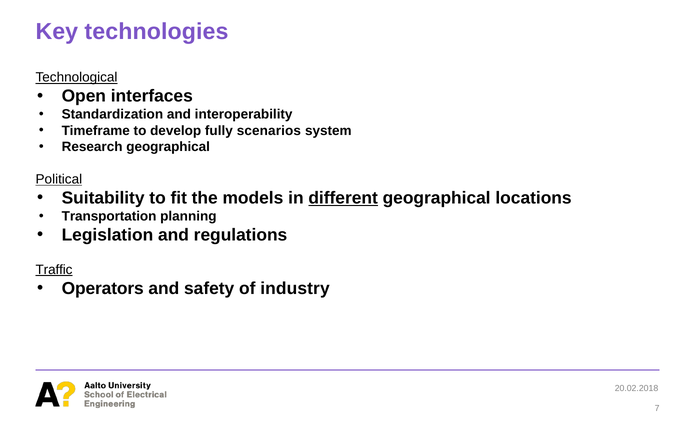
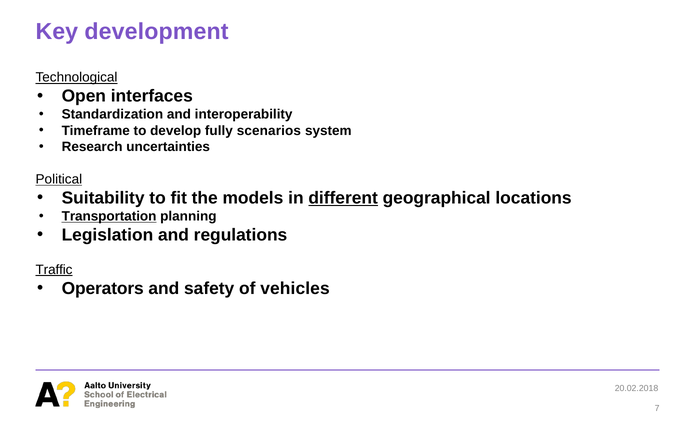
technologies: technologies -> development (156, 31)
Research geographical: geographical -> uncertainties (168, 147)
Transportation underline: none -> present (109, 217)
industry: industry -> vehicles (295, 289)
